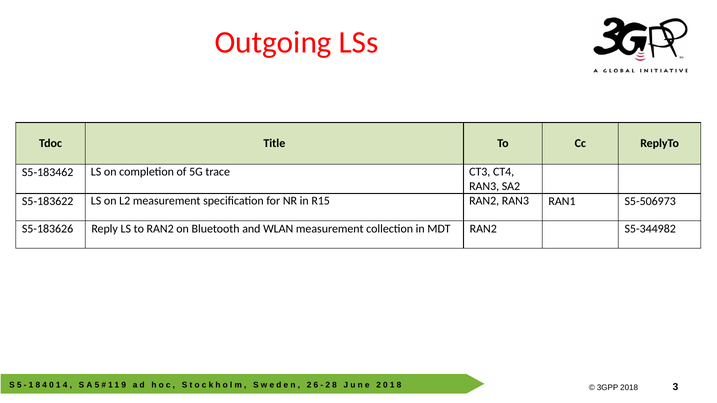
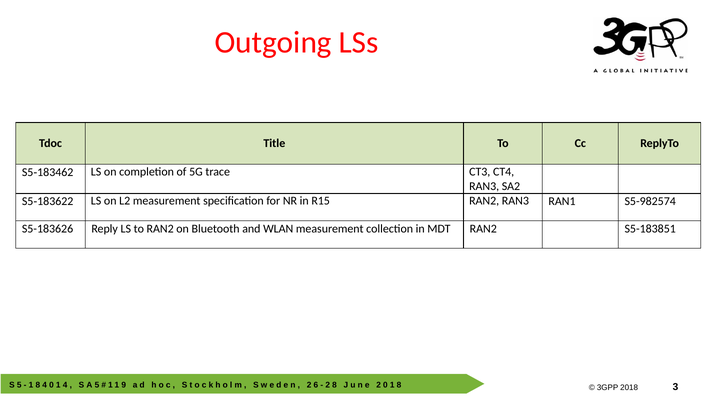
S5-506973: S5-506973 -> S5-982574 (650, 202)
S5-344982: S5-344982 -> S5-183851 (650, 229)
